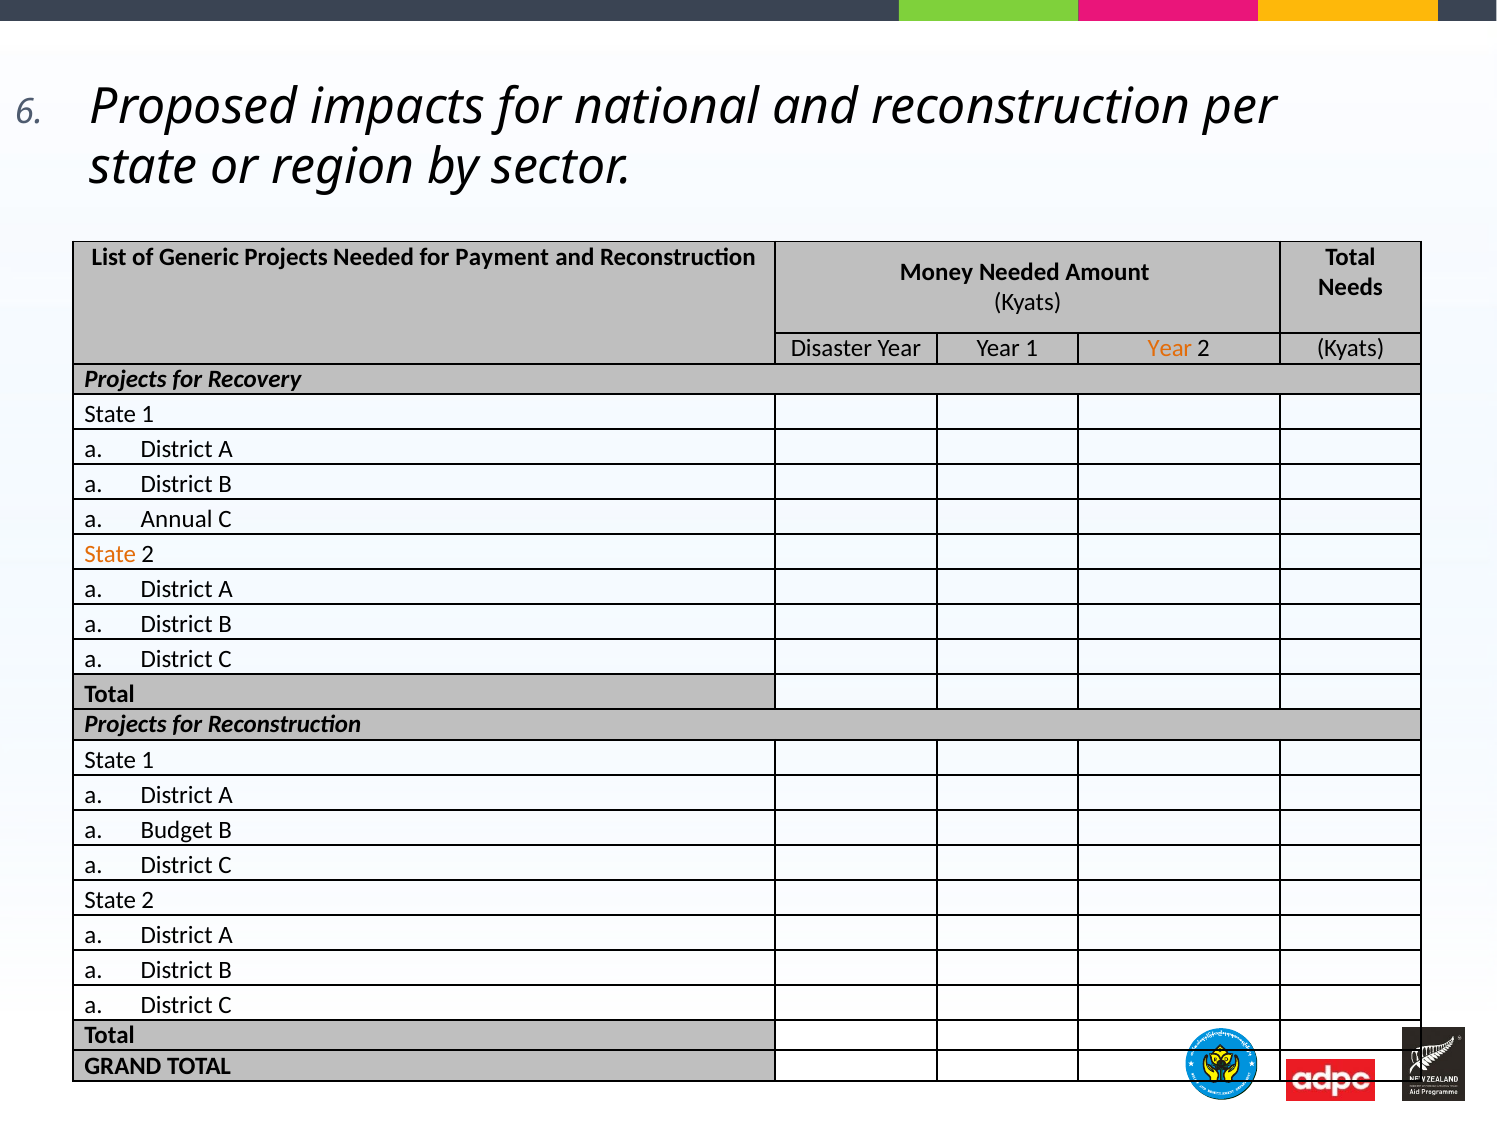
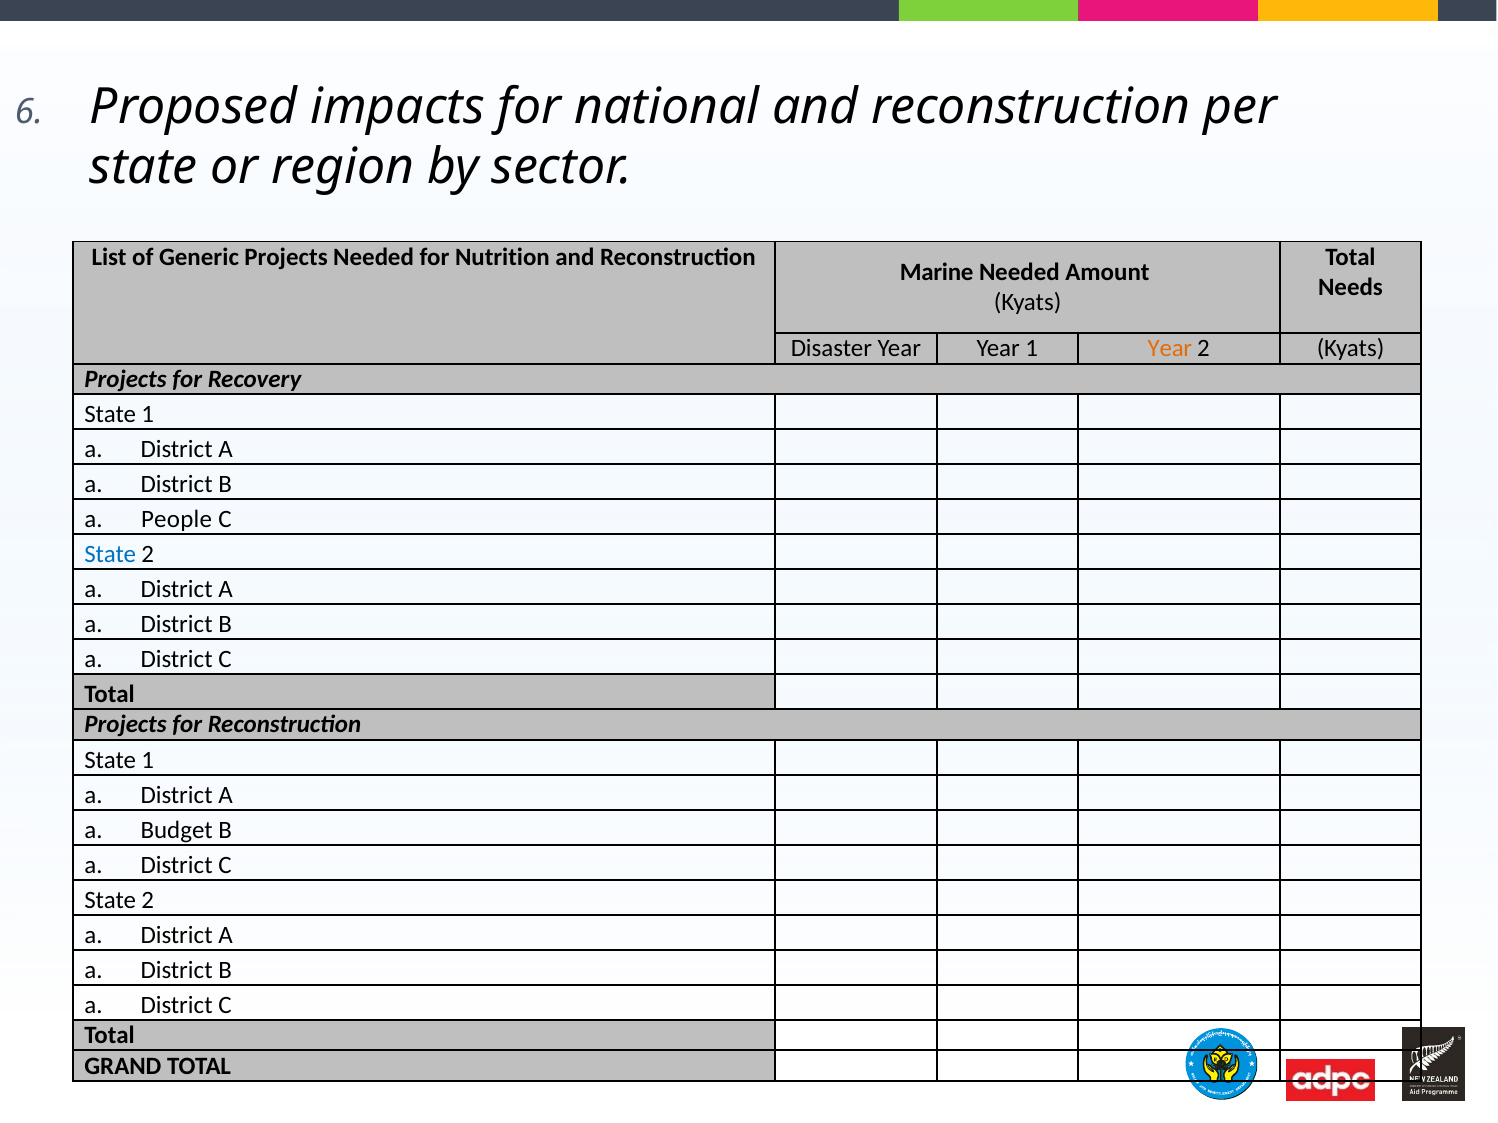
Payment: Payment -> Nutrition (502, 257)
Money: Money -> Marine (937, 272)
Annual: Annual -> People (177, 519)
State colour: orange -> blue (110, 554)
